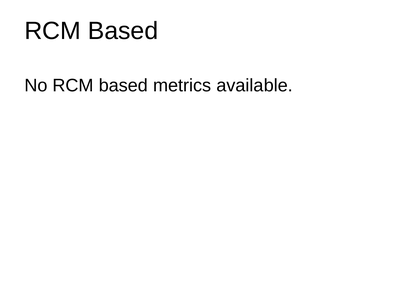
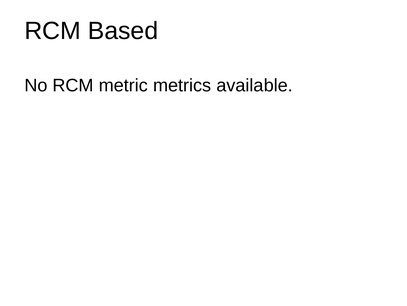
No RCM based: based -> metric (123, 85)
